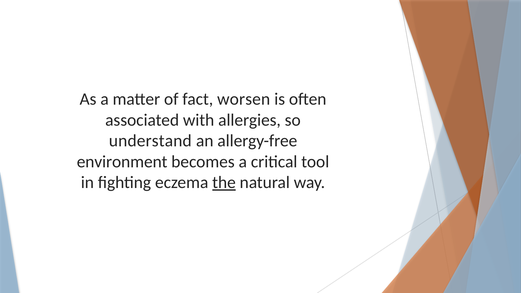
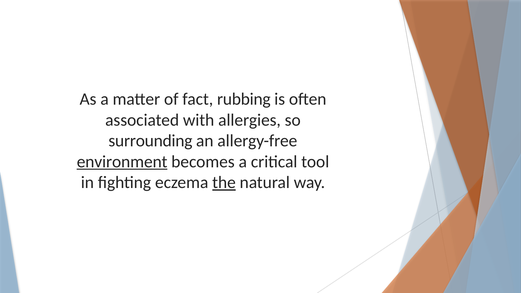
worsen: worsen -> rubbing (244, 99)
understand: understand -> surrounding (150, 141)
environment underline: none -> present (122, 162)
